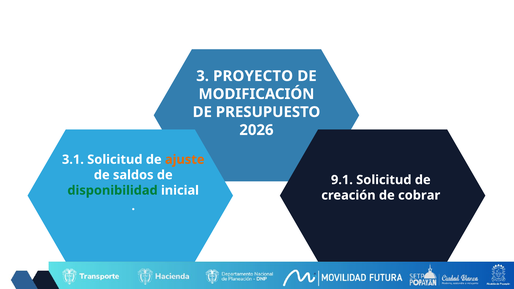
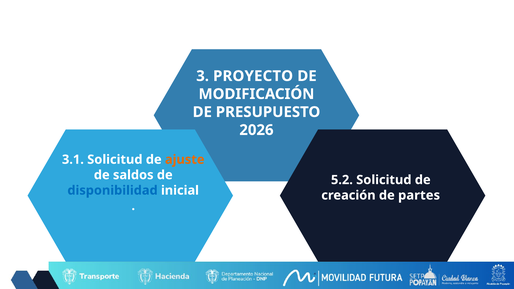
9.1: 9.1 -> 5.2 (342, 180)
disponibilidad colour: green -> blue (113, 190)
cobrar: cobrar -> partes (419, 195)
